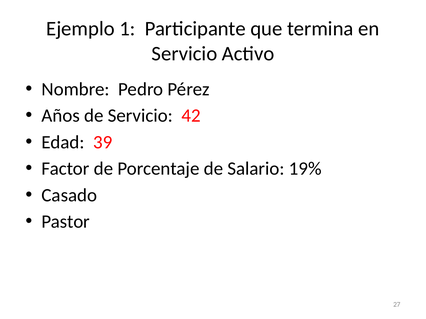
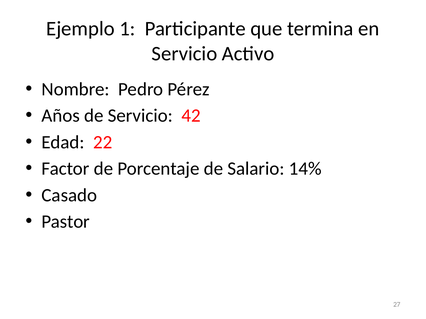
39: 39 -> 22 (103, 142)
19%: 19% -> 14% (305, 169)
